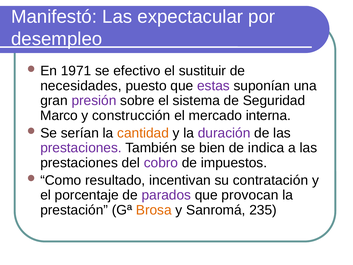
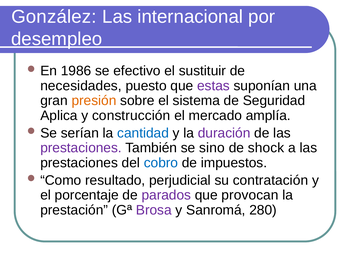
Manifestó: Manifestó -> González (54, 17)
expectacular: expectacular -> internacional (190, 17)
1971: 1971 -> 1986 (76, 71)
presión colour: purple -> orange (94, 101)
Marco: Marco -> Aplica (59, 115)
interna: interna -> amplía (268, 115)
cantidad colour: orange -> blue (143, 133)
bien: bien -> sino (212, 148)
indica: indica -> shock (266, 148)
cobro colour: purple -> blue (161, 163)
incentivan: incentivan -> perjudicial (180, 180)
Brosa colour: orange -> purple (154, 210)
235: 235 -> 280 (263, 210)
